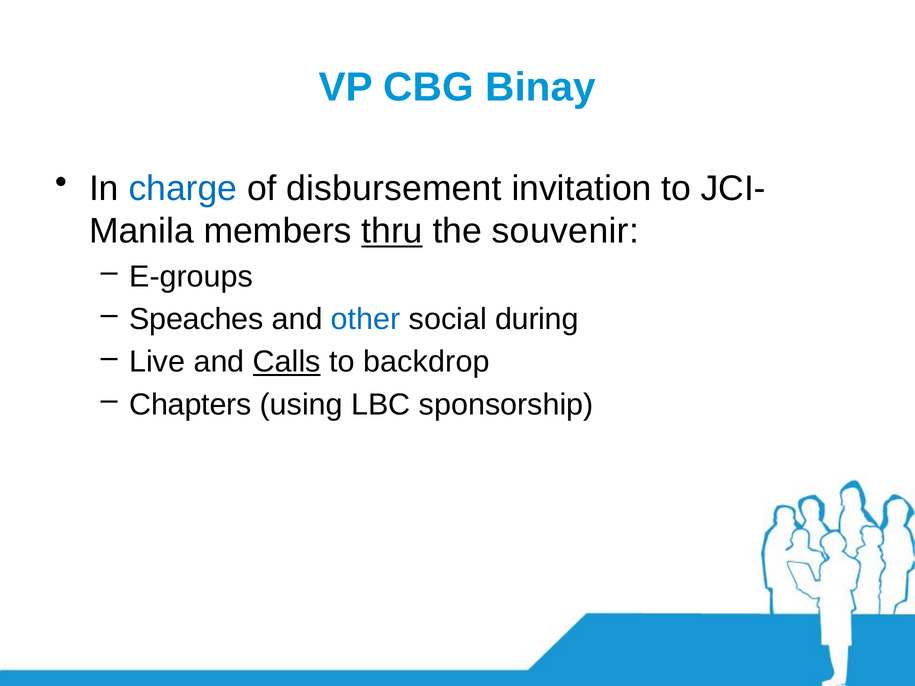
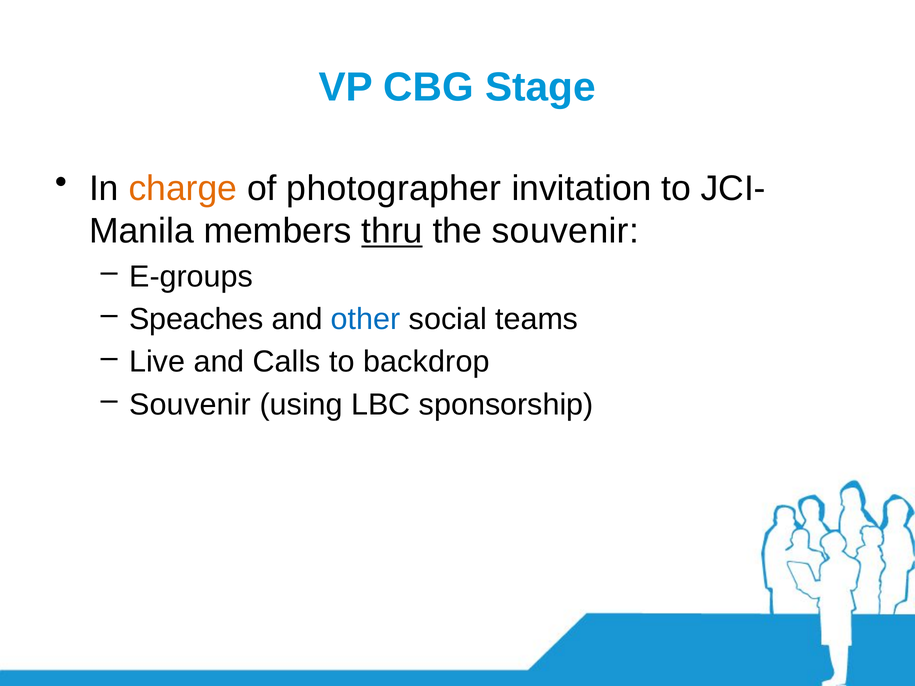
Binay: Binay -> Stage (541, 87)
charge colour: blue -> orange (183, 189)
disbursement: disbursement -> photographer (394, 189)
during: during -> teams (537, 319)
Calls underline: present -> none (287, 362)
Chapters: Chapters -> Souvenir (190, 405)
